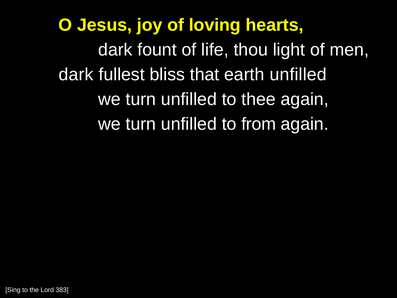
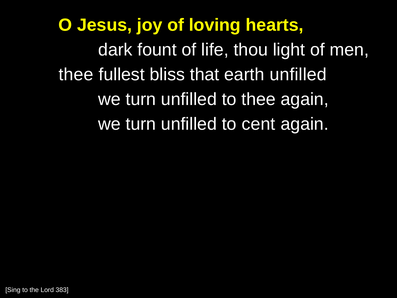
dark: dark -> thee (76, 75)
from: from -> cent (258, 124)
